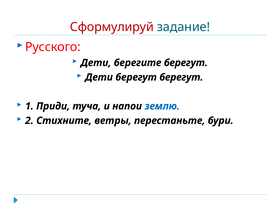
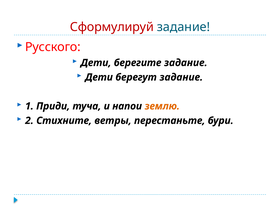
берегите берегут: берегут -> задание (186, 63)
берегут берегут: берегут -> задание (181, 77)
землю colour: blue -> orange (162, 106)
